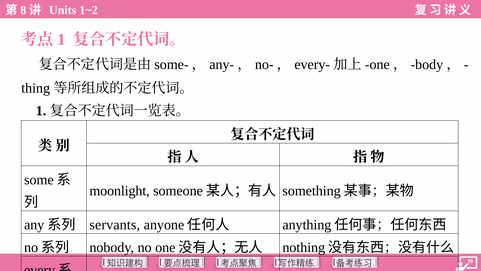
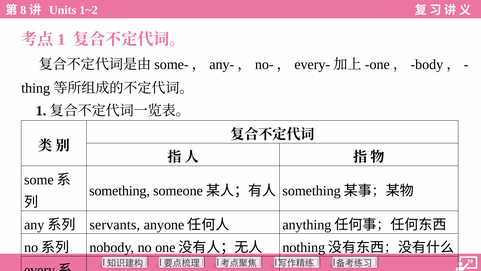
moonlight: moonlight -> something (120, 191)
